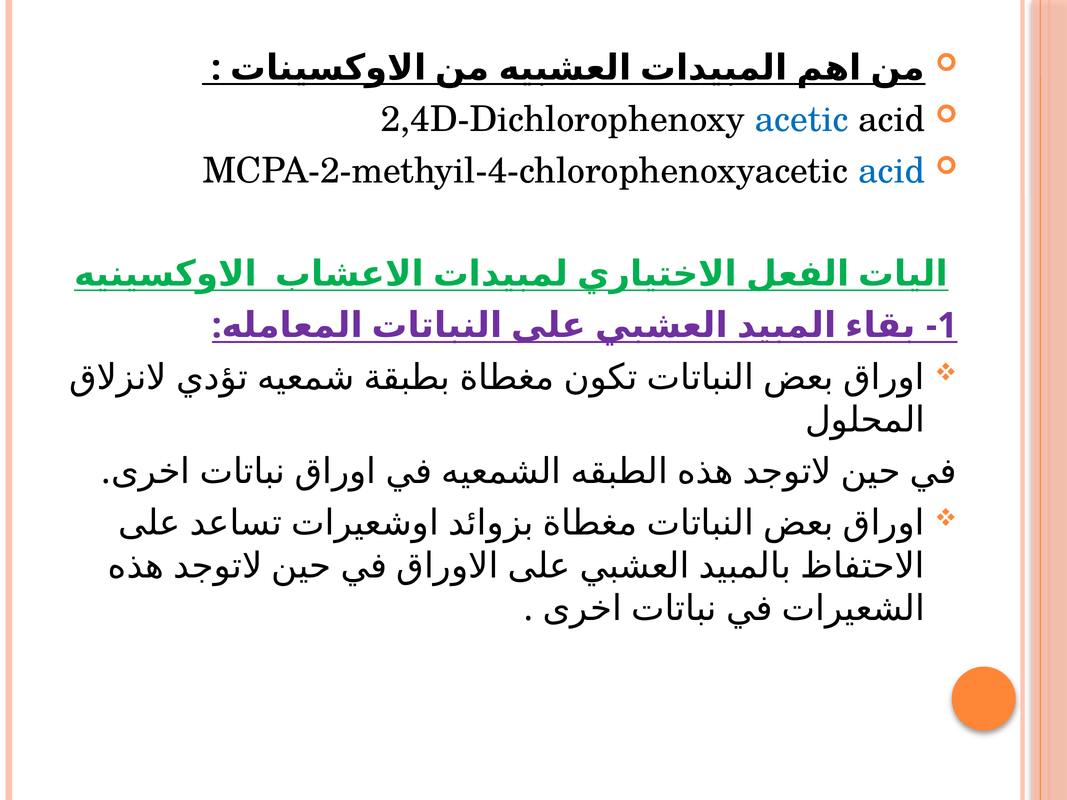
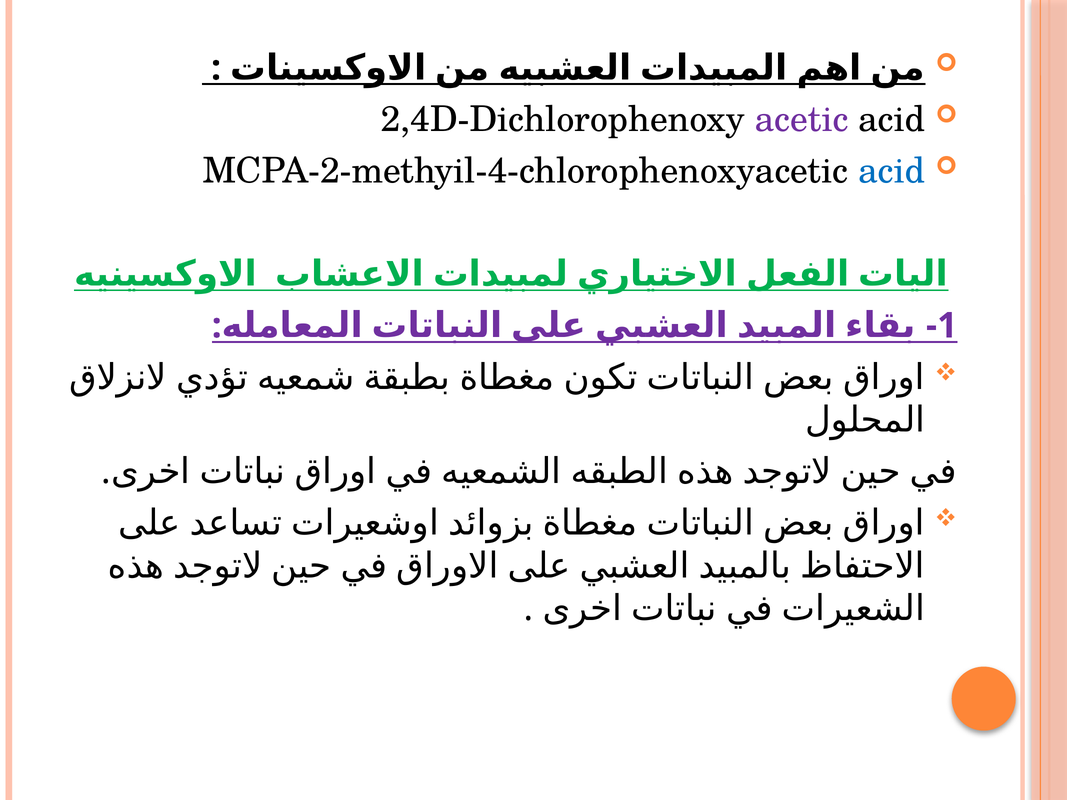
acetic colour: blue -> purple (802, 119)
